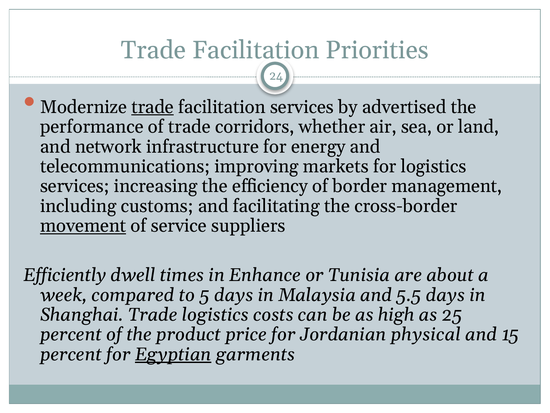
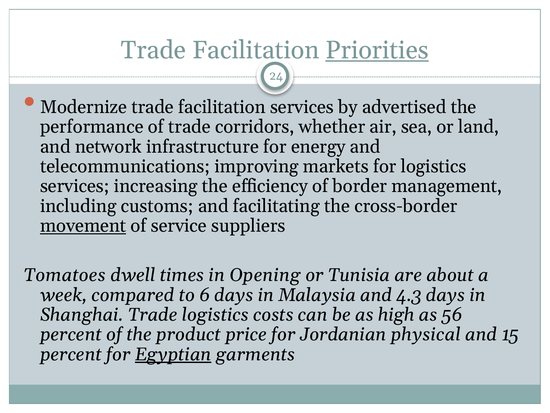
Priorities underline: none -> present (377, 50)
trade underline: present -> none (153, 107)
Efficiently: Efficiently -> Tomatoes (65, 275)
Enhance: Enhance -> Opening (265, 275)
5: 5 -> 6 (205, 295)
5.5: 5.5 -> 4.3 (409, 295)
25: 25 -> 56 (452, 314)
